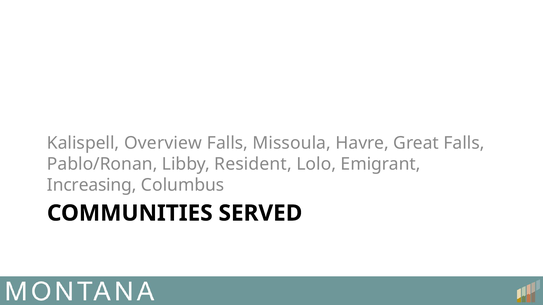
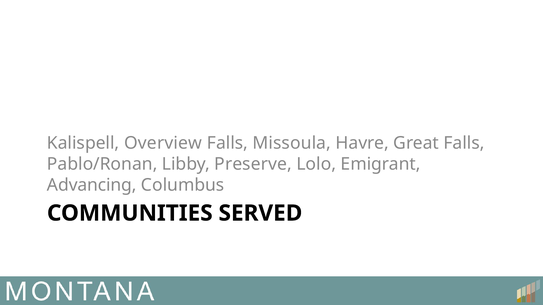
Resident: Resident -> Preserve (253, 164)
Increasing: Increasing -> Advancing (92, 185)
